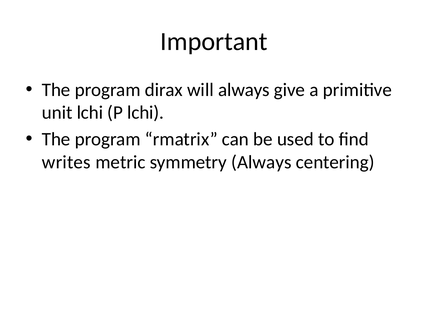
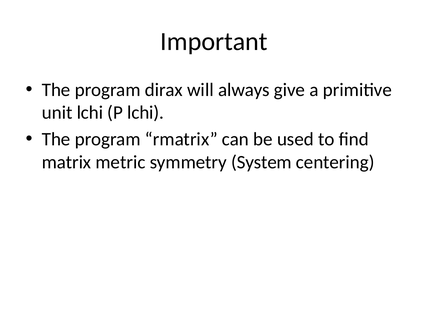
writes: writes -> matrix (66, 162)
symmetry Always: Always -> System (262, 162)
